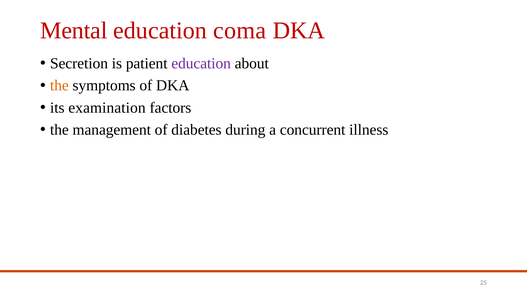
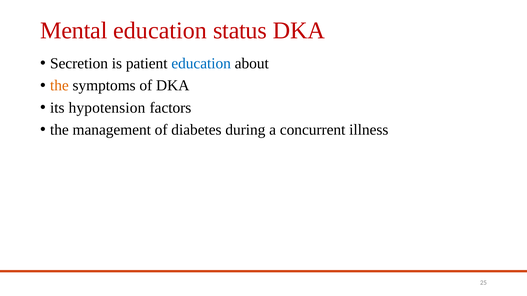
coma: coma -> status (240, 30)
education colour: purple -> blue (201, 64)
examination: examination -> hypotension (107, 108)
